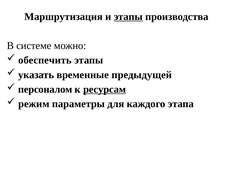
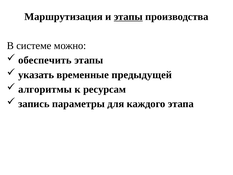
персоналом: персоналом -> алгоритмы (45, 89)
ресурсам underline: present -> none (105, 89)
режим: режим -> запись (34, 104)
